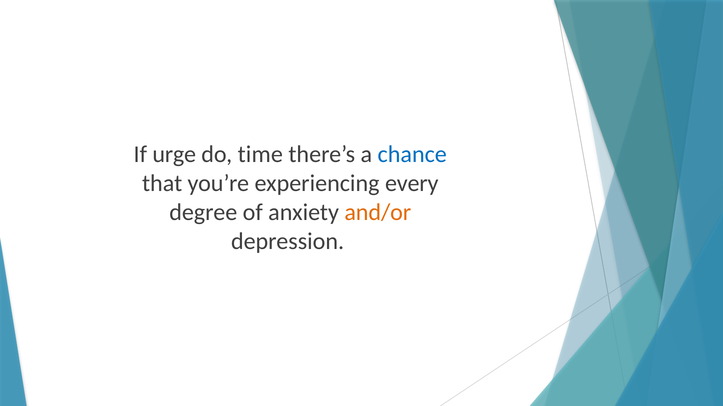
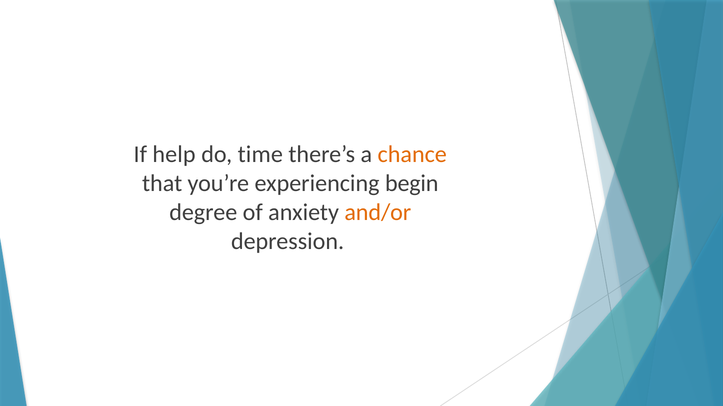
urge: urge -> help (174, 155)
chance colour: blue -> orange (412, 155)
every: every -> begin (412, 184)
